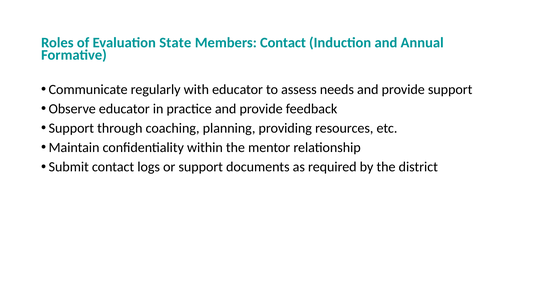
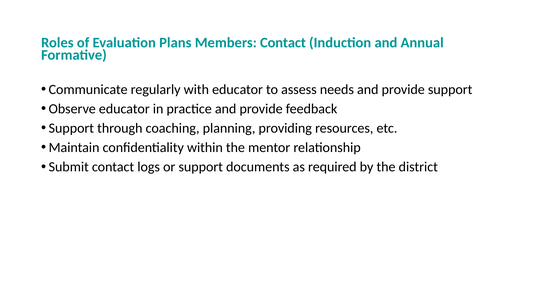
State: State -> Plans (175, 43)
